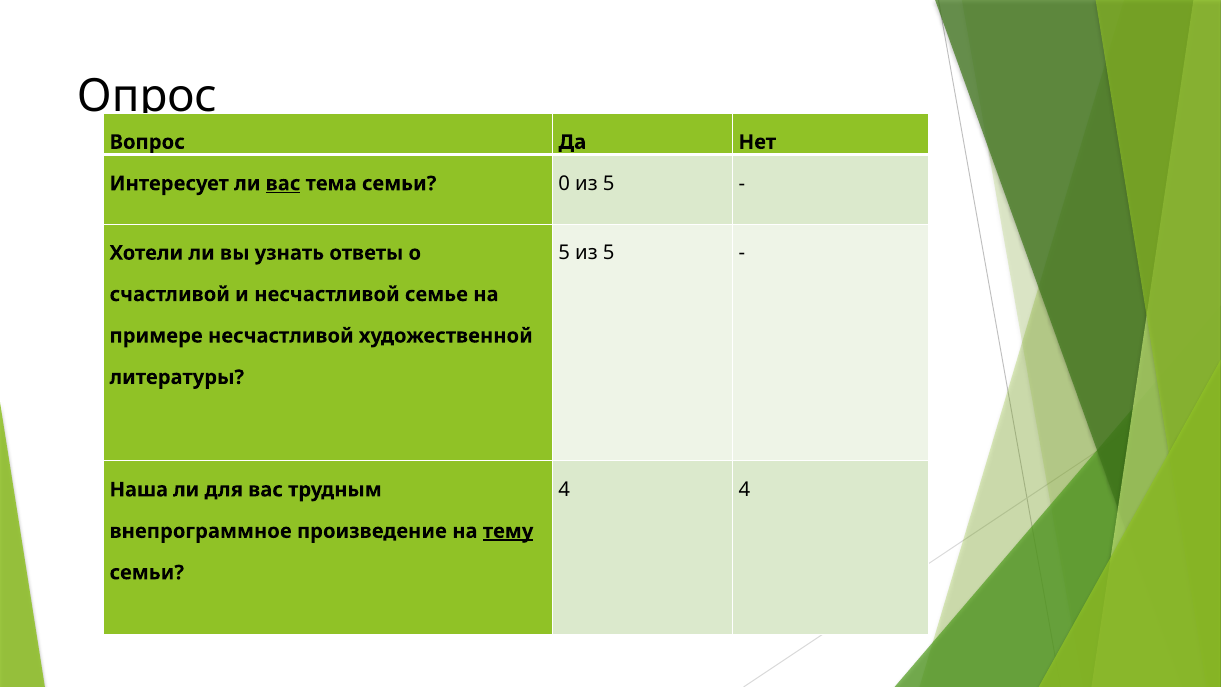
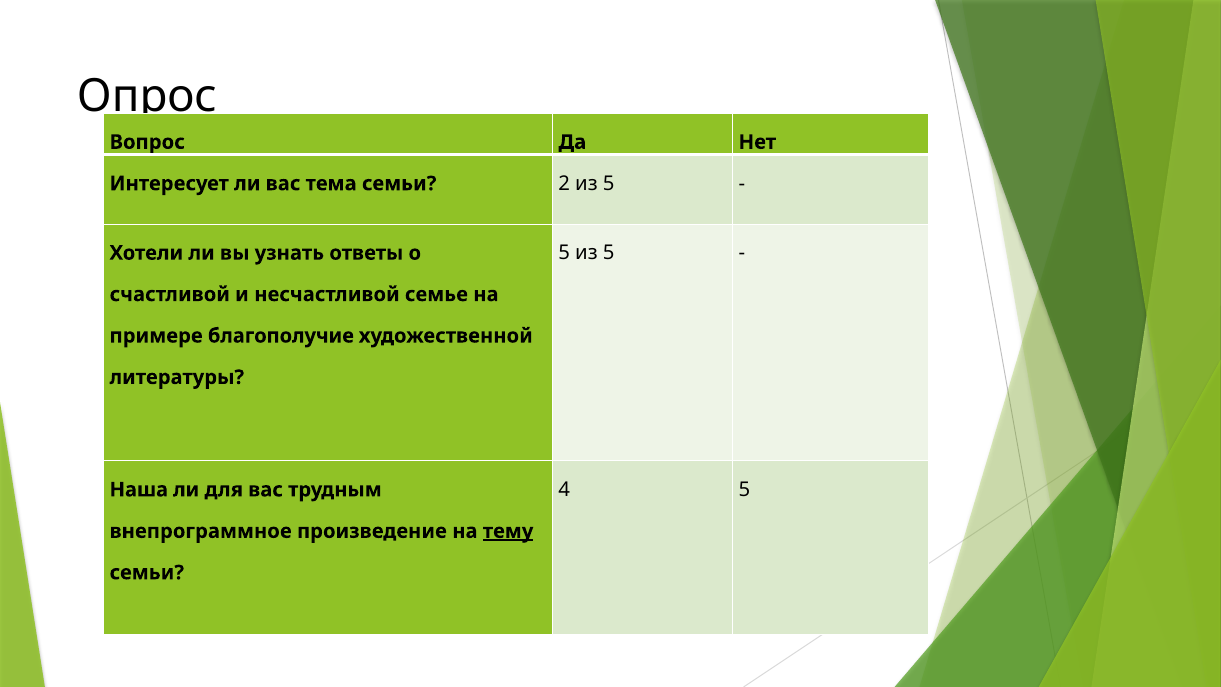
вас underline: present -> none (283, 184)
0: 0 -> 2 (564, 184)
примере несчастливой: несчастливой -> благополучие (281, 336)
4 4: 4 -> 5 (744, 490)
